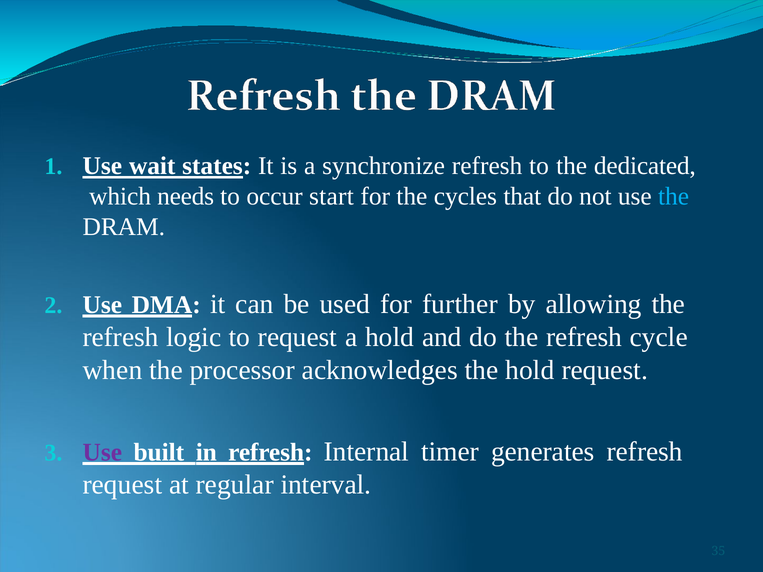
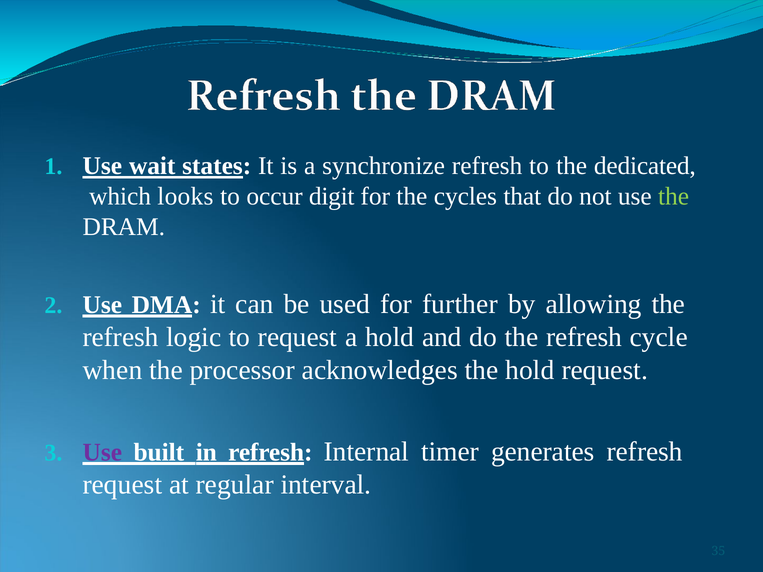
needs: needs -> looks (185, 197)
start: start -> digit (332, 197)
the colour: light blue -> light green (674, 197)
